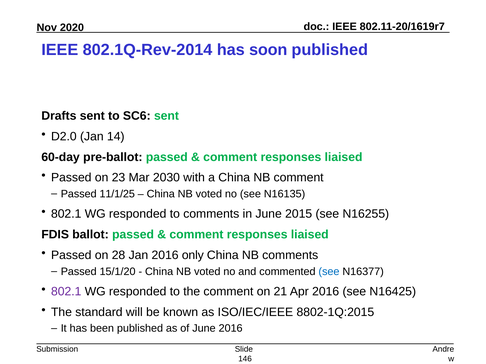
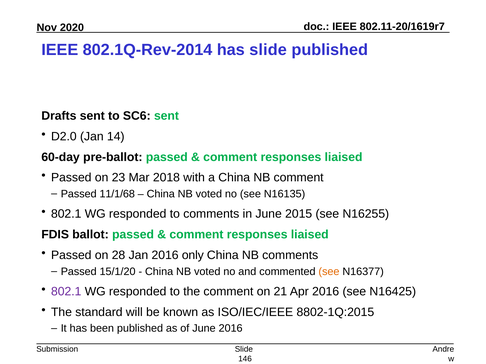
has soon: soon -> slide (268, 50)
2030: 2030 -> 2018 (166, 178)
11/1/25: 11/1/25 -> 11/1/68 (117, 194)
see colour: blue -> orange (329, 272)
